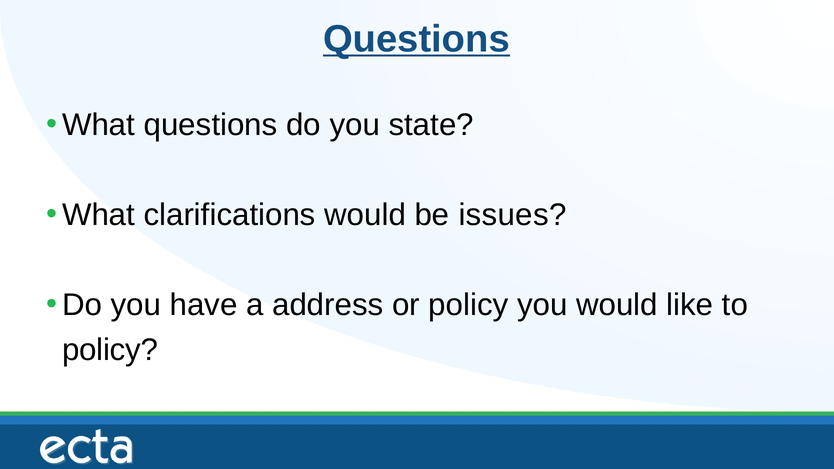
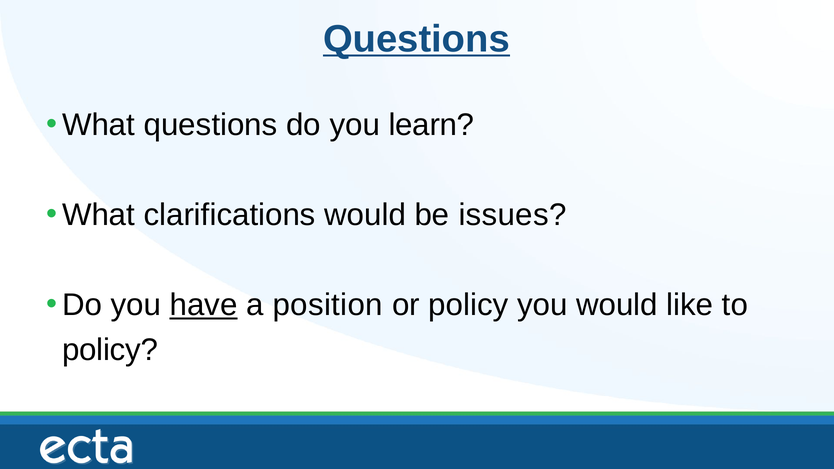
state: state -> learn (431, 125)
have underline: none -> present (204, 305)
address: address -> position (328, 305)
